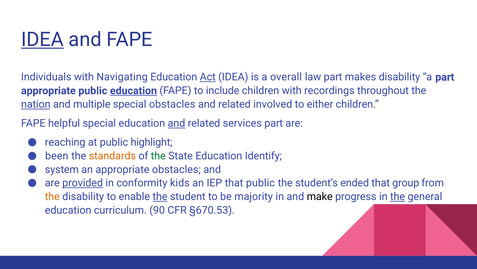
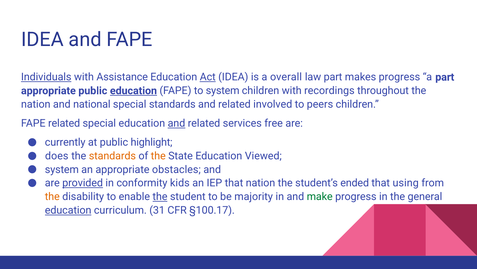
IDEA underline: present -> none (42, 39)
Individuals underline: none -> present (46, 77)
Navigating: Navigating -> Assistance (122, 77)
makes disability: disability -> progress (399, 77)
to include: include -> system (223, 90)
nation underline: present -> none (36, 104)
multiple: multiple -> national (92, 104)
special obstacles: obstacles -> standards (172, 104)
either: either -> peers (320, 104)
FAPE helpful: helpful -> related (64, 123)
services part: part -> free (274, 123)
reaching: reaching -> currently (65, 142)
been: been -> does (57, 155)
the colour: green -> orange (158, 155)
Identify: Identify -> Viewed (263, 155)
that public: public -> nation (260, 183)
group: group -> using (406, 183)
make colour: black -> green (320, 196)
the underline: present -> none (398, 196)
education underline: none -> present (68, 210)
90: 90 -> 31 (157, 210)
§670.53: §670.53 -> §100.17 (212, 210)
